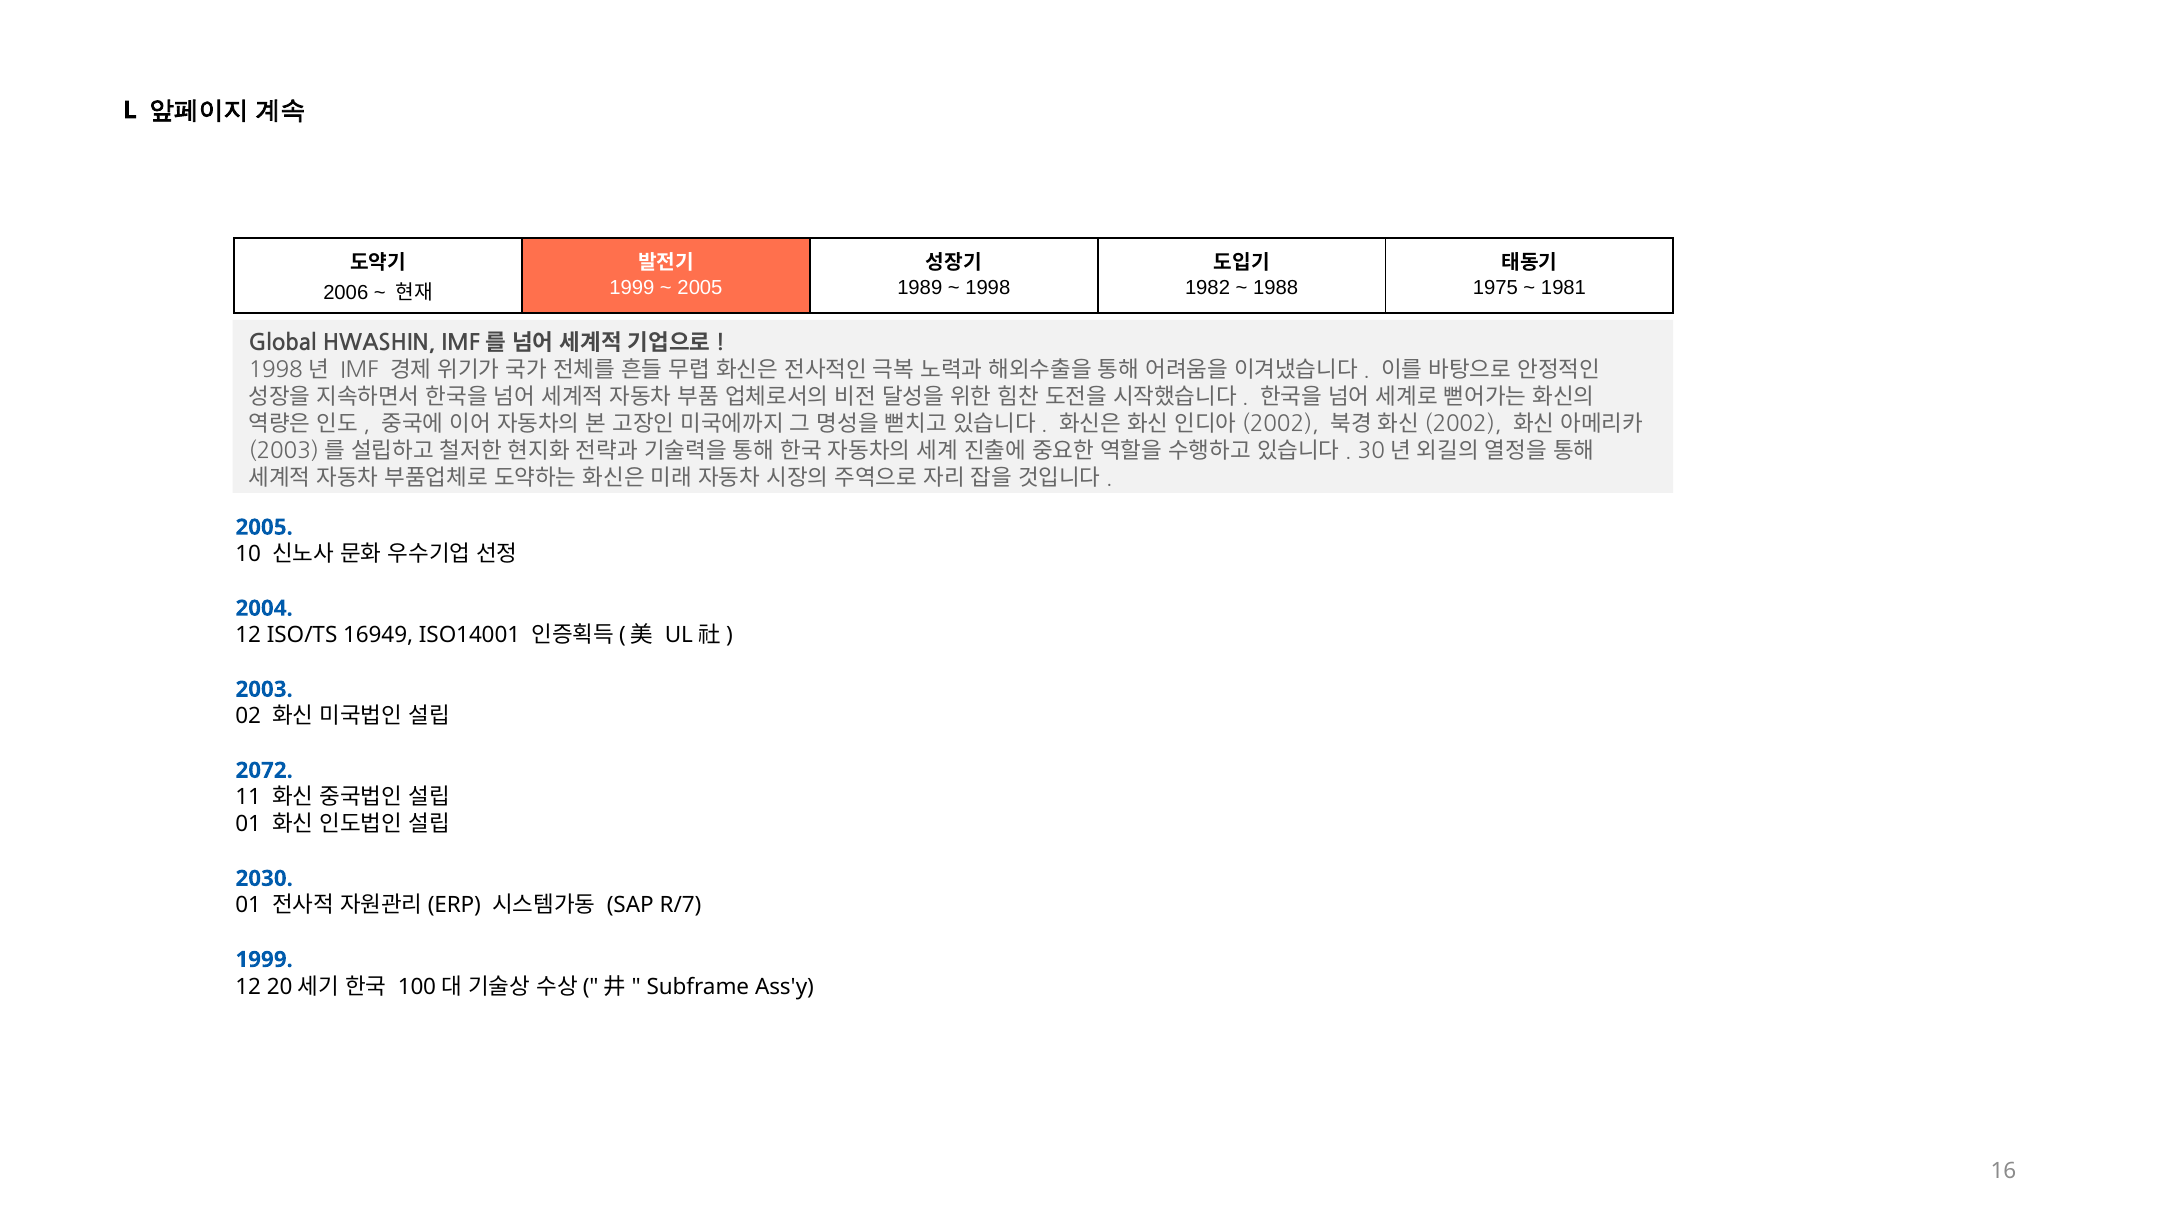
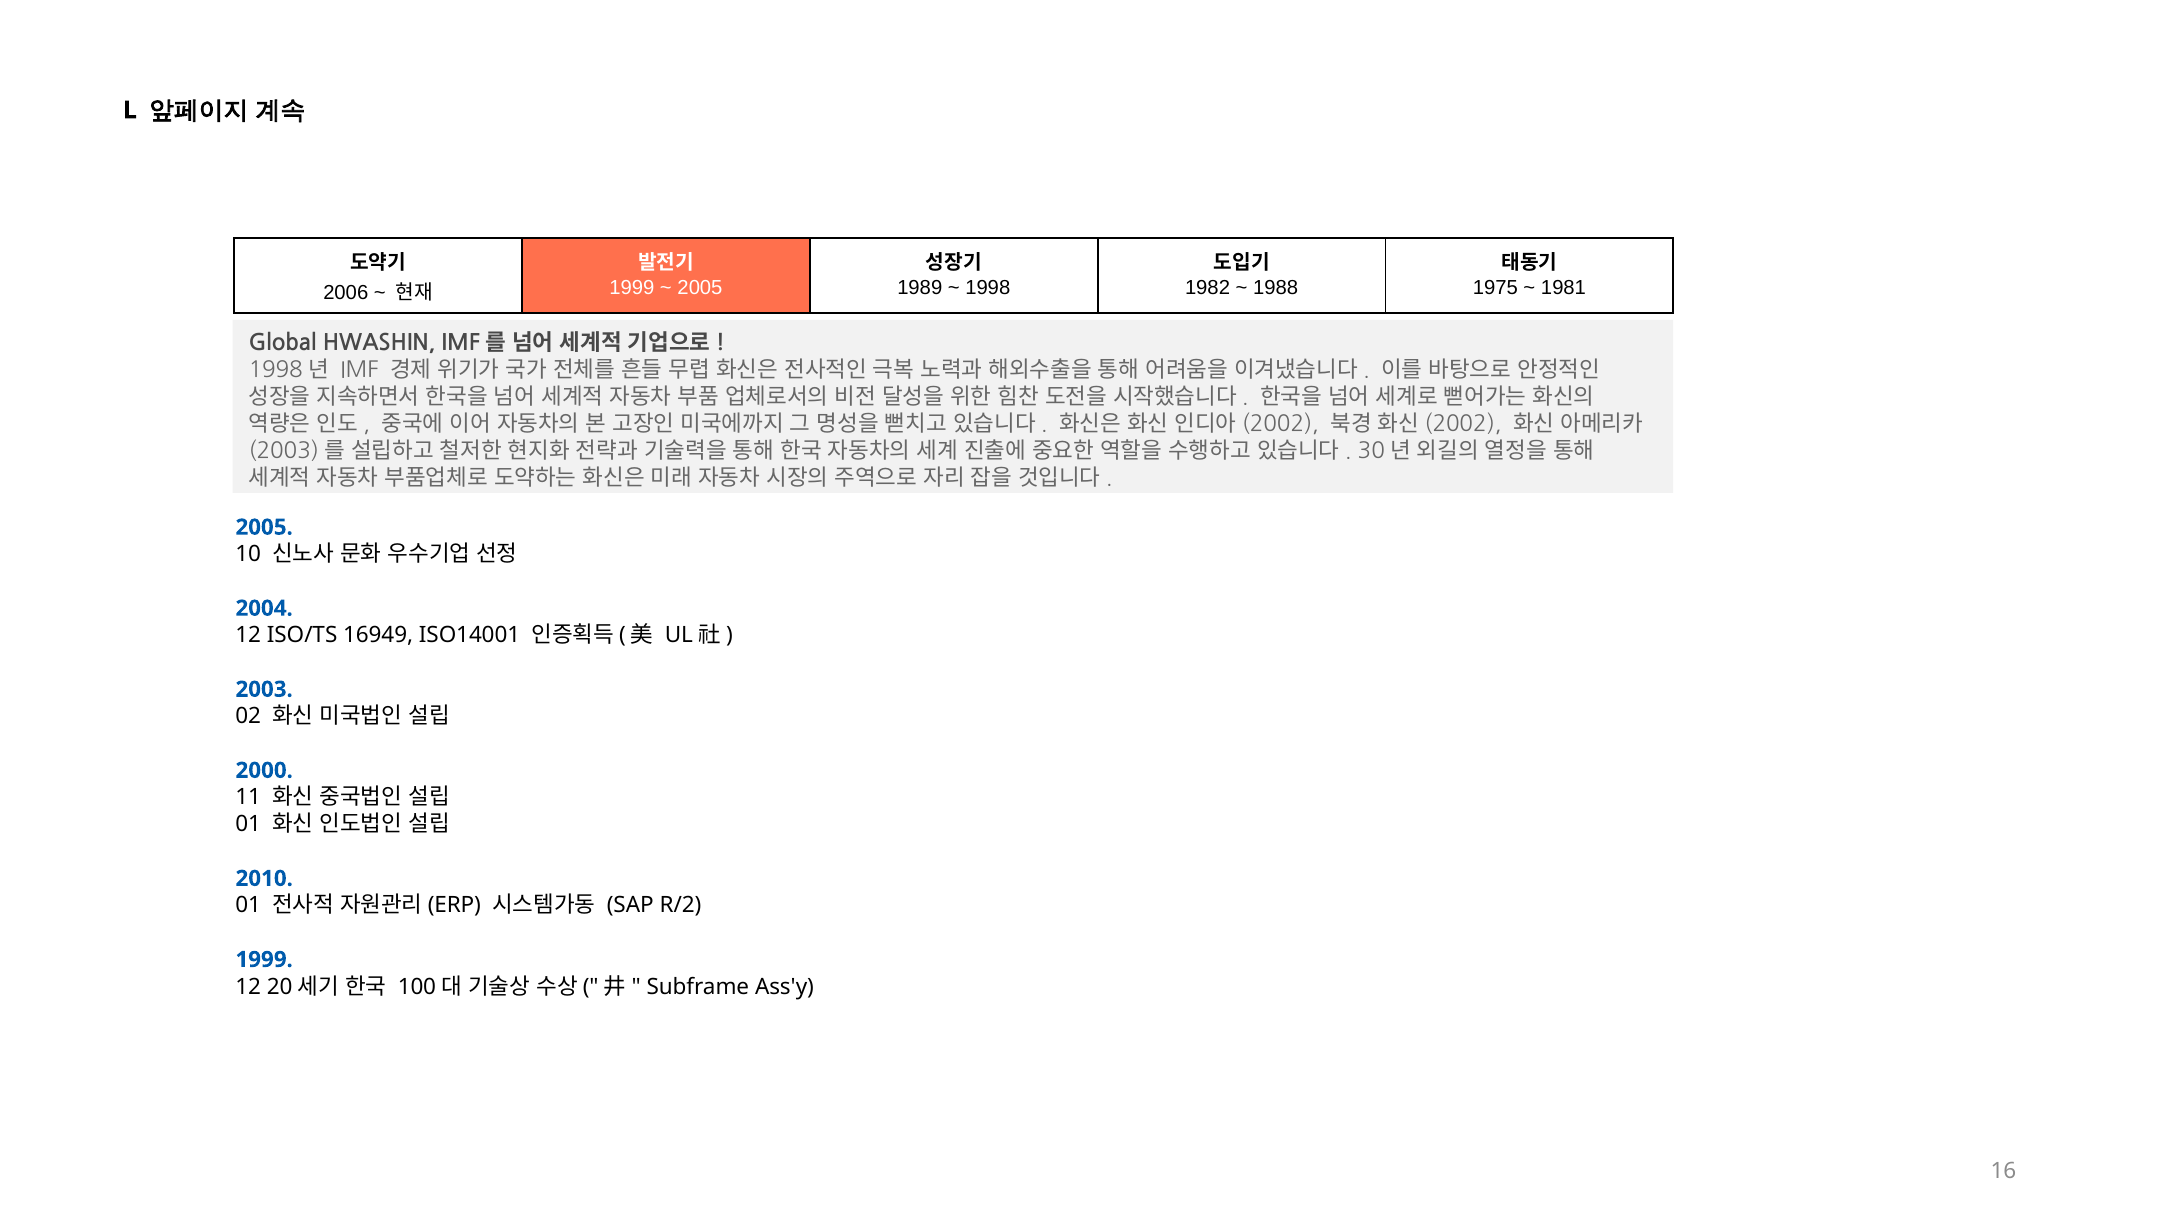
2072: 2072 -> 2000 (264, 771)
2030: 2030 -> 2010 (264, 879)
R/7: R/7 -> R/2 (681, 906)
